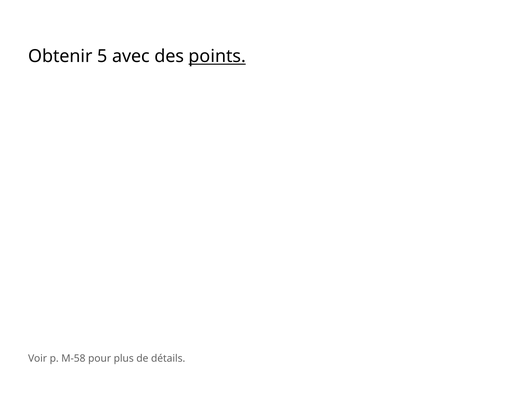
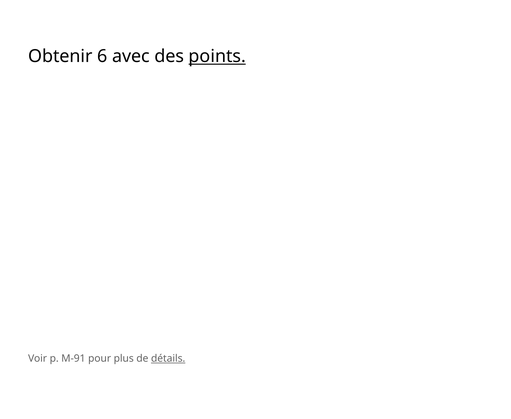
5: 5 -> 6 (102, 56)
M-58: M-58 -> M-91 (73, 359)
détails underline: none -> present (168, 359)
